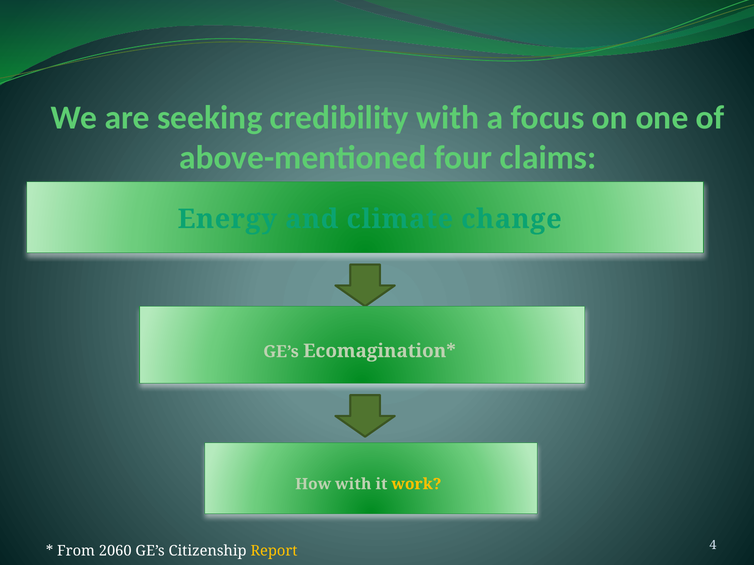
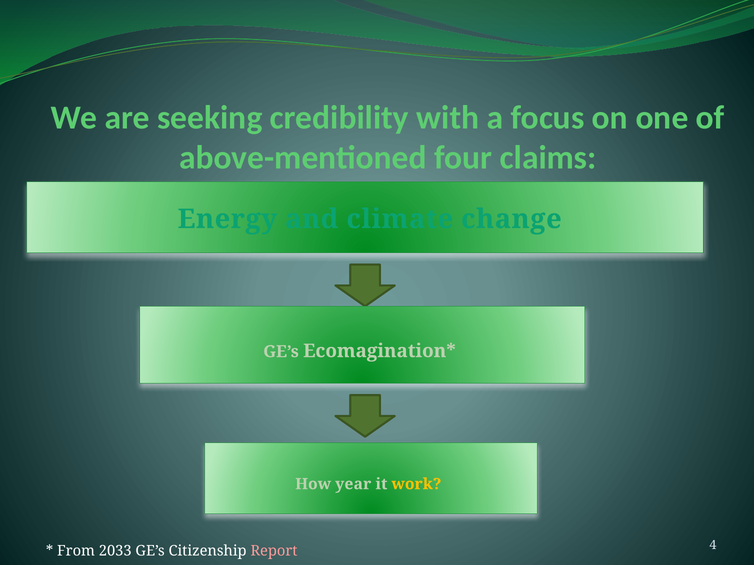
How with: with -> year (353, 484)
2060: 2060 -> 2033 (115, 552)
Report colour: yellow -> pink (274, 552)
